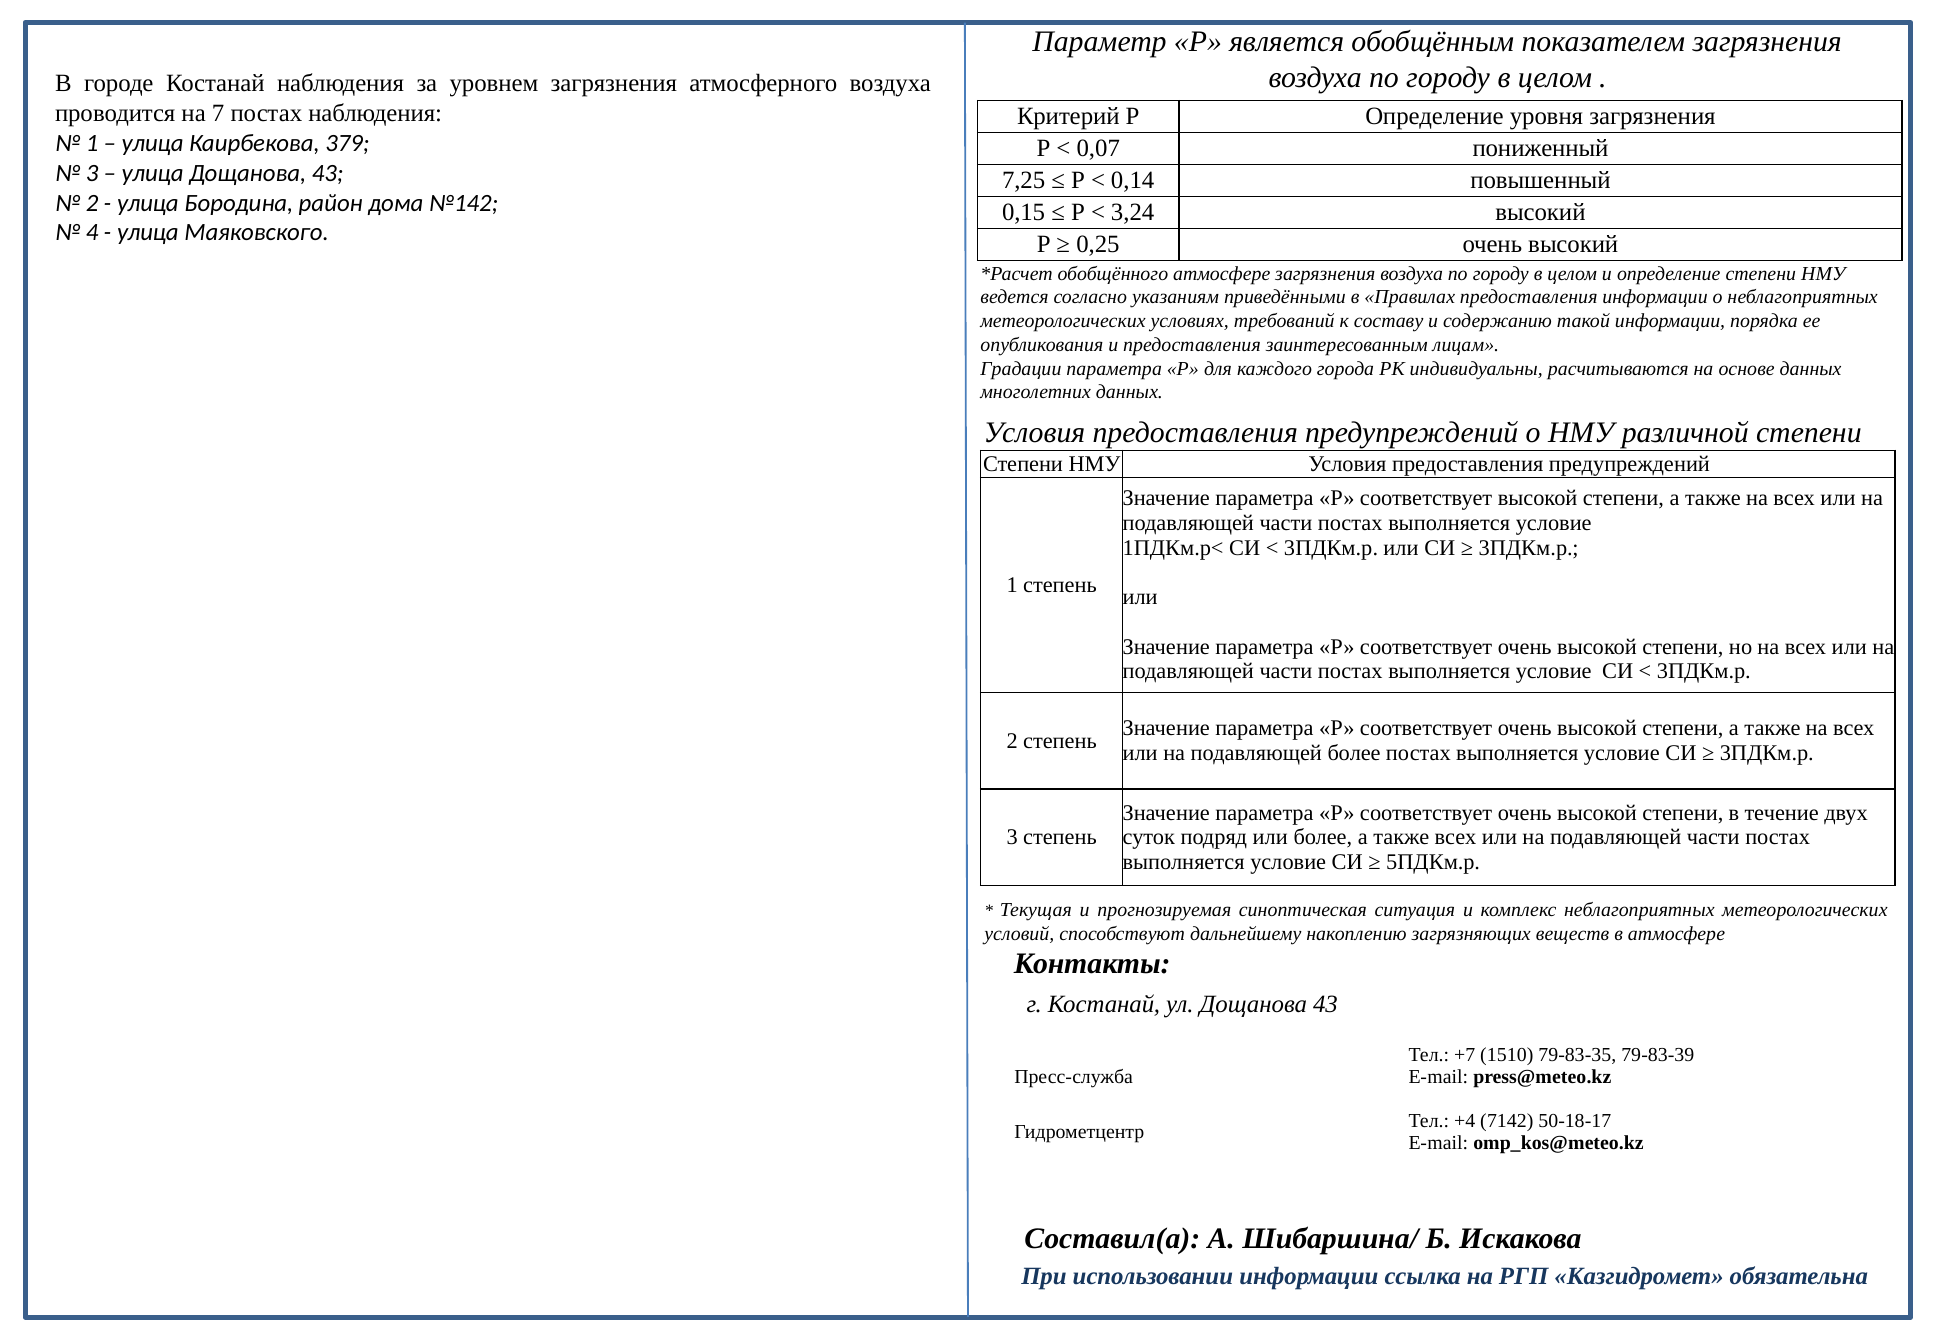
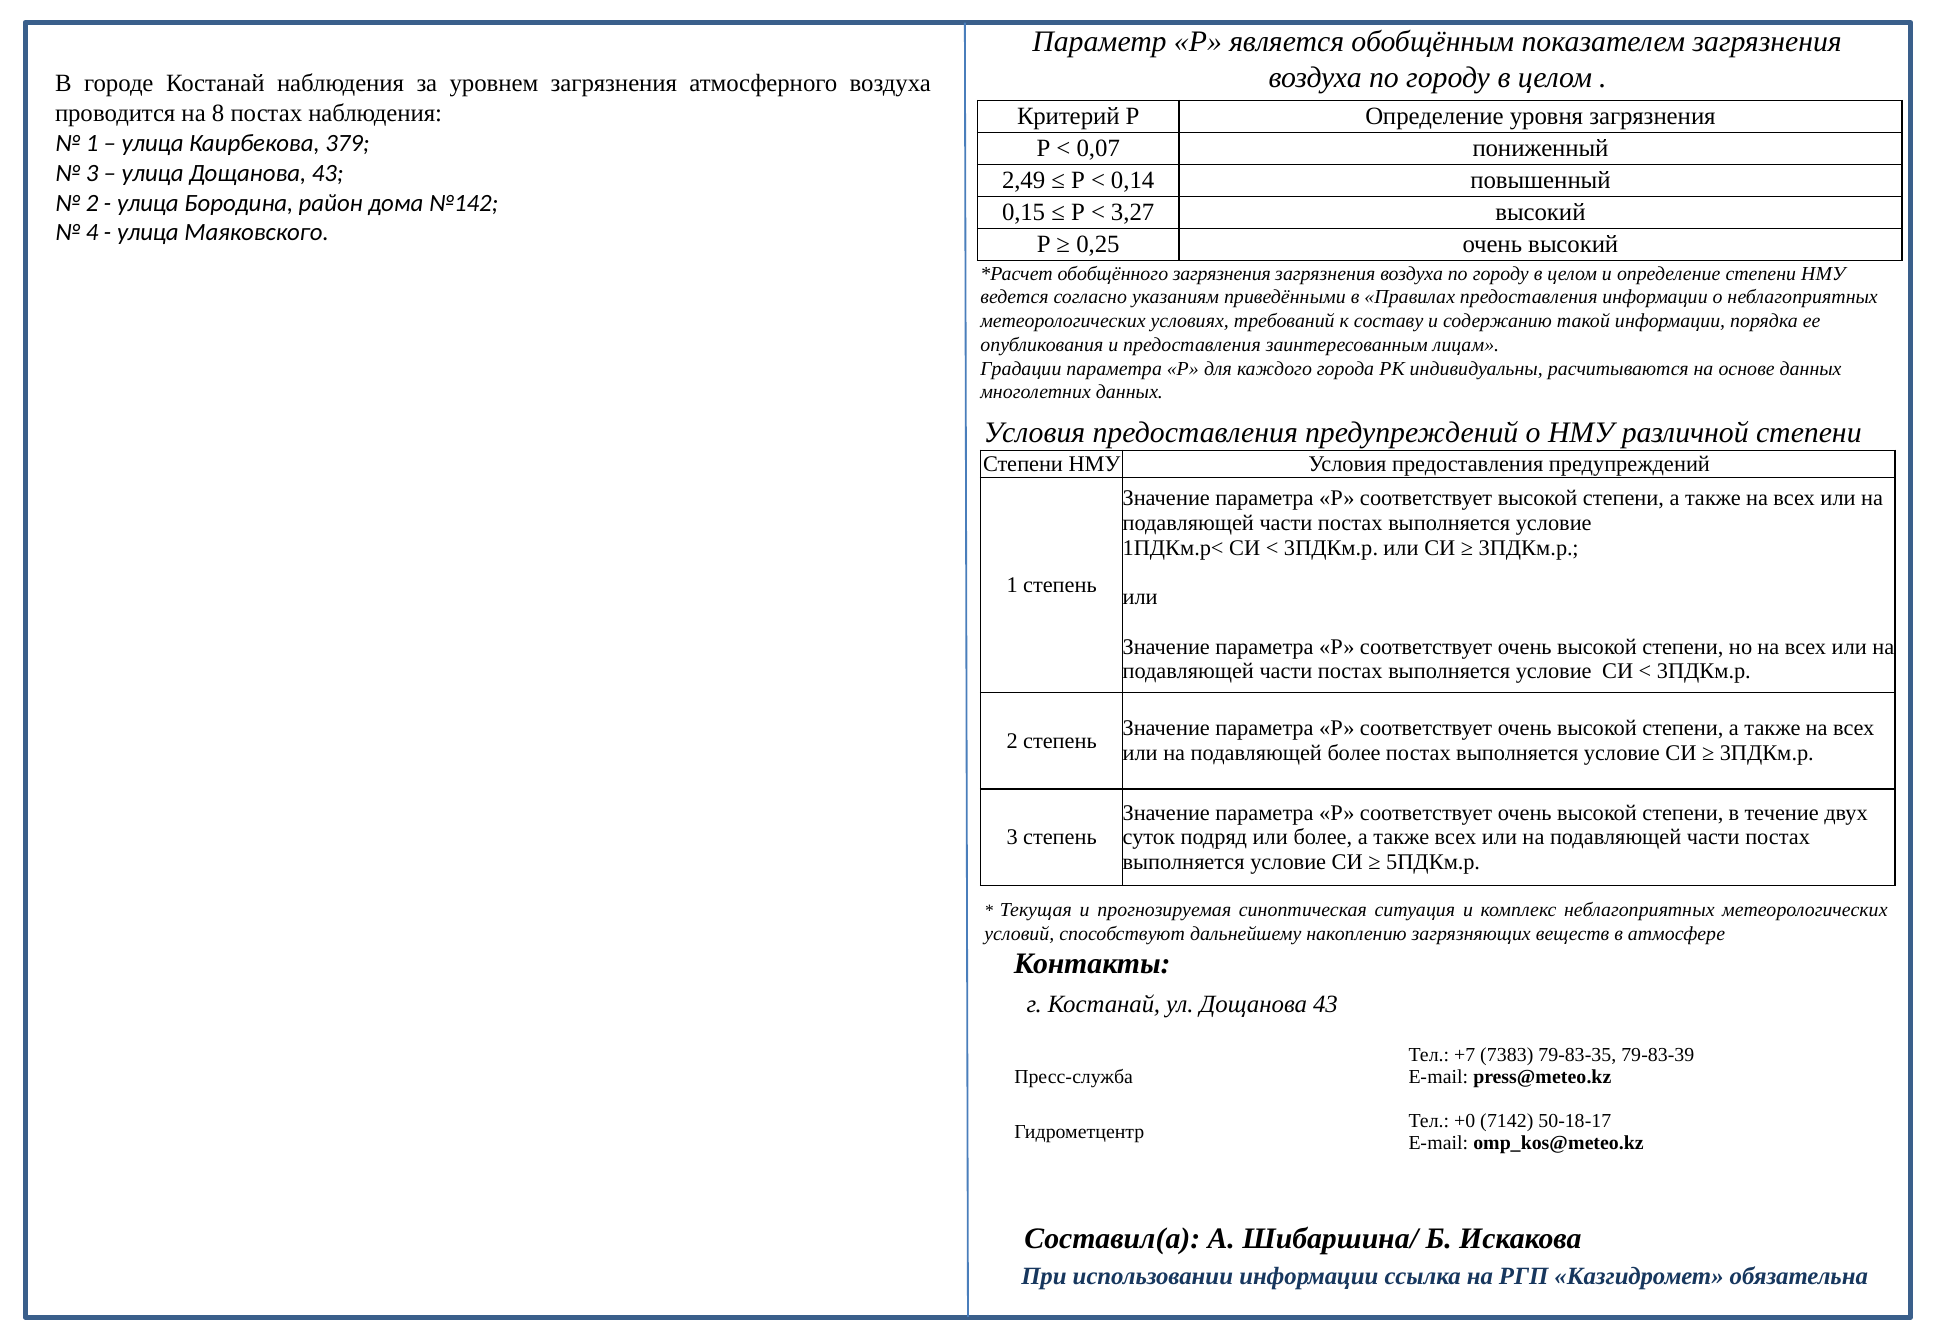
7: 7 -> 8 (218, 113)
7,25: 7,25 -> 2,49 (1024, 180)
3,24: 3,24 -> 3,27 (1133, 212)
обобщённого атмосфере: атмосфере -> загрязнения (1222, 274)
1510: 1510 -> 7383 (1507, 1055)
+4: +4 -> +0 (1465, 1121)
